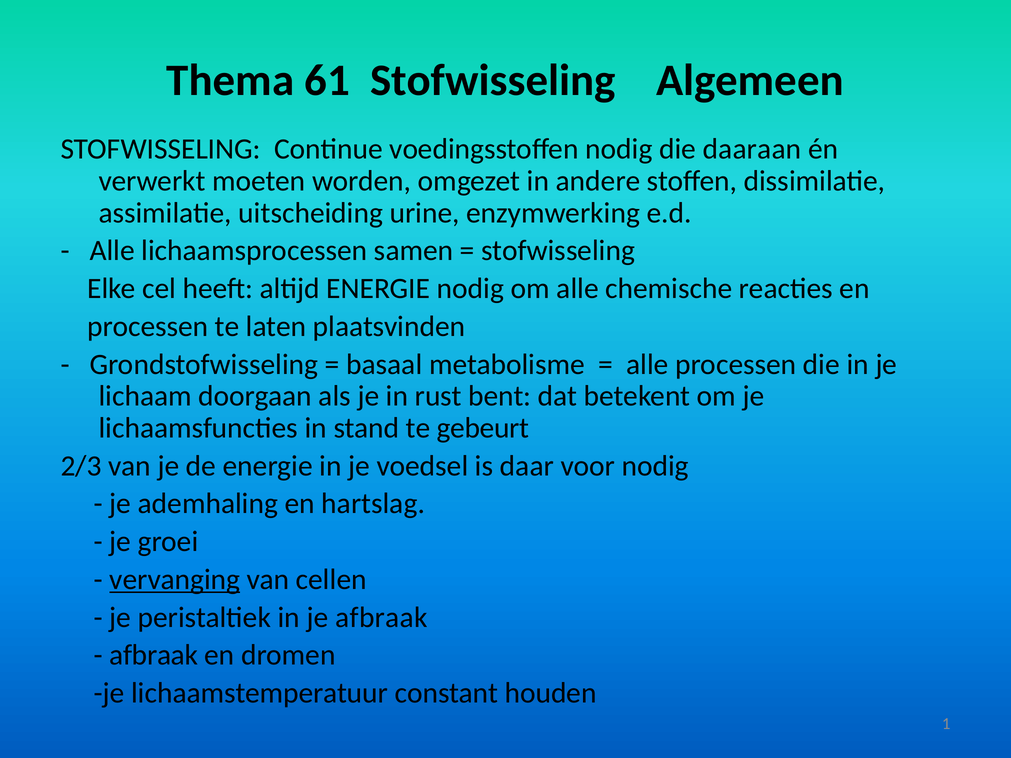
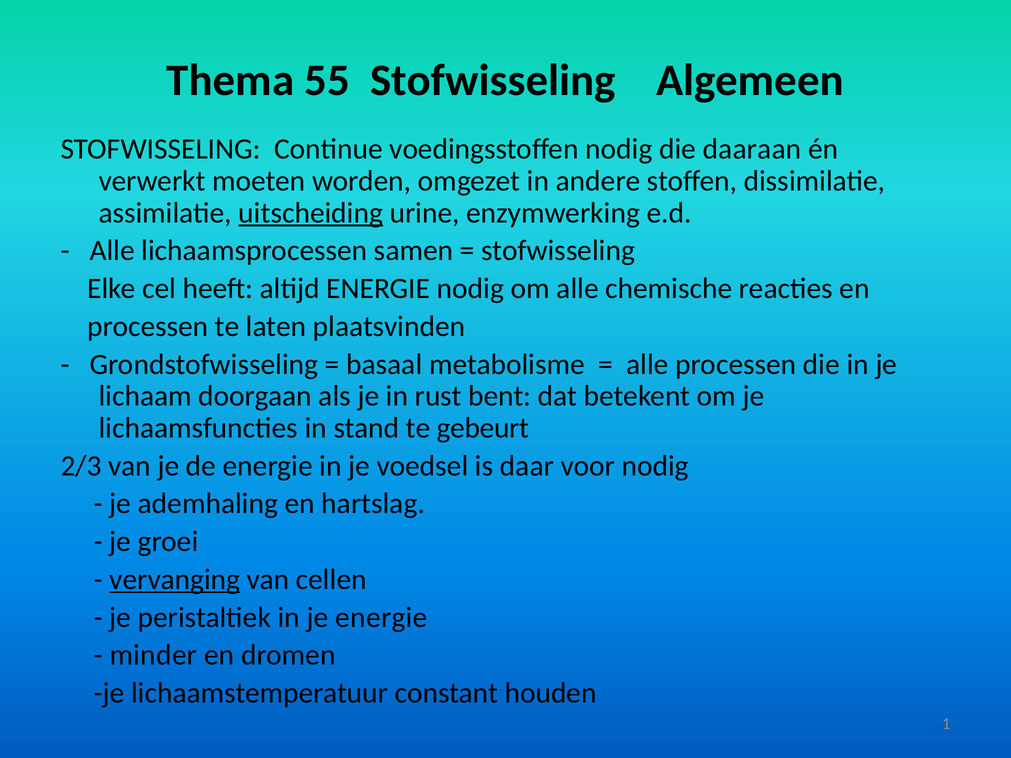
61: 61 -> 55 (327, 80)
uitscheiding underline: none -> present (311, 213)
je afbraak: afbraak -> energie (381, 618)
afbraak: afbraak -> minder (153, 655)
